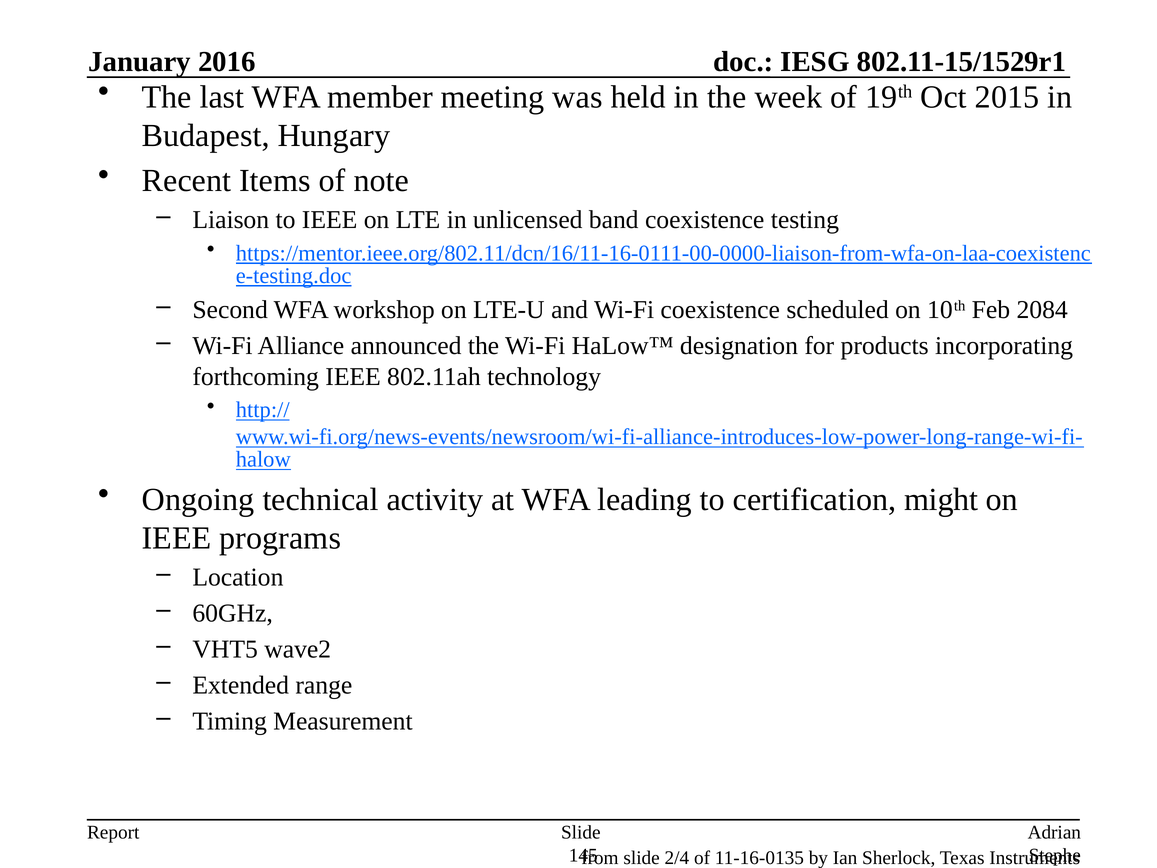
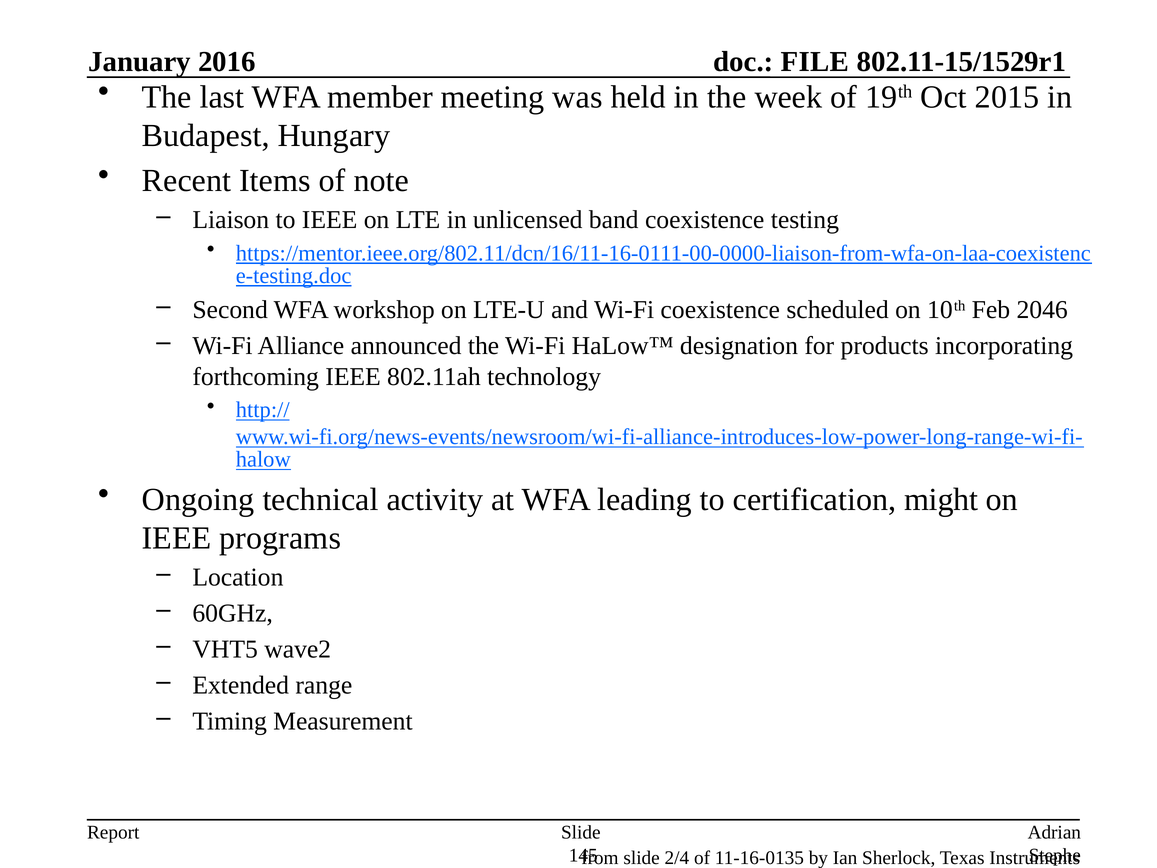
IESG: IESG -> FILE (815, 62)
2084: 2084 -> 2046 (1042, 310)
